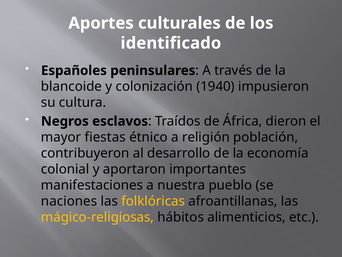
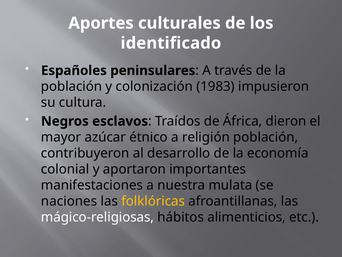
blancoide: blancoide -> población (72, 86)
1940: 1940 -> 1983 (216, 86)
fiestas: fiestas -> azúcar (105, 137)
pueblo: pueblo -> mulata (230, 185)
mágico-religiosas colour: yellow -> white (98, 217)
